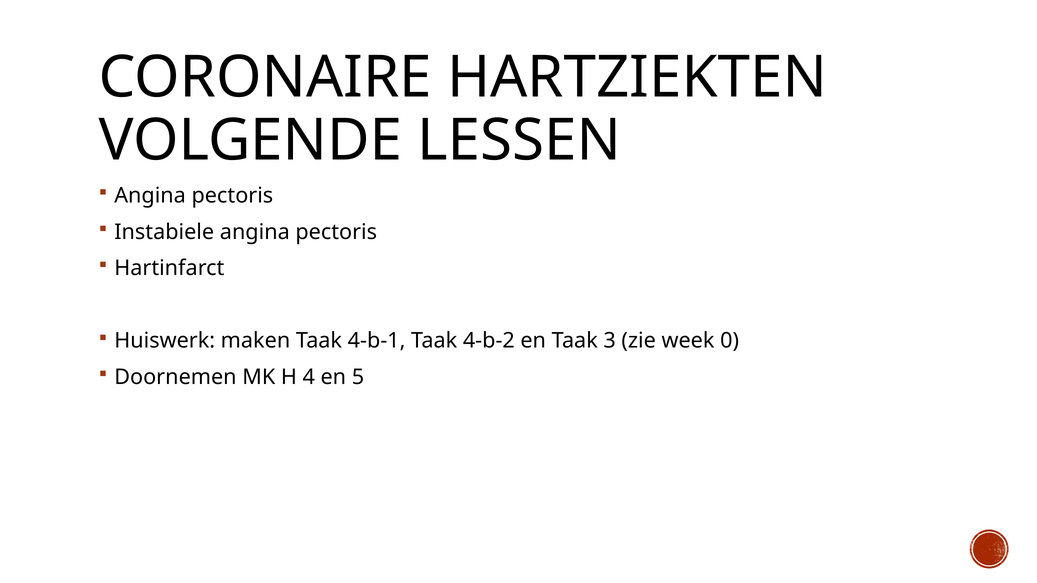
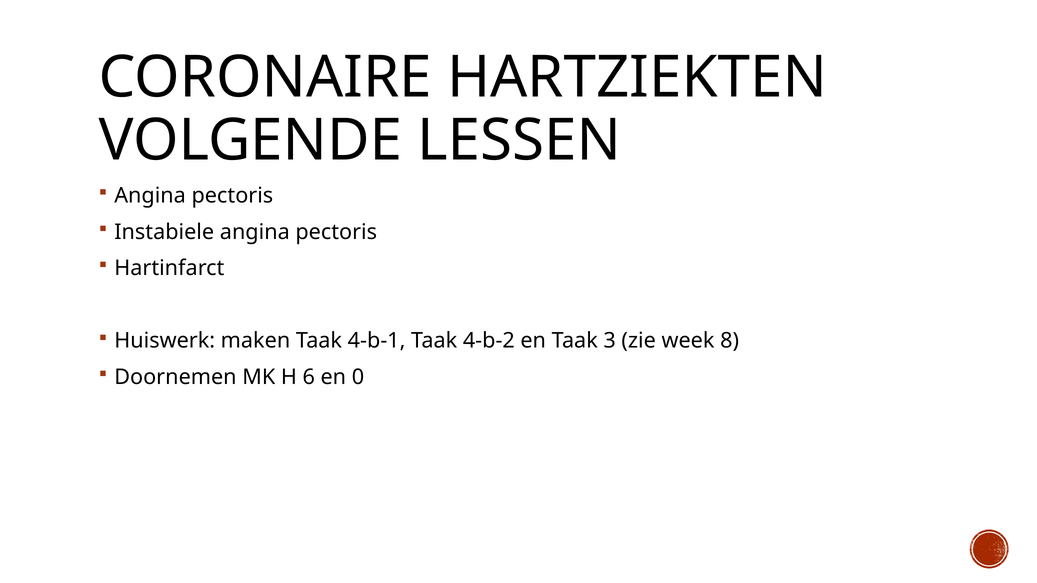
0: 0 -> 8 (730, 341)
4: 4 -> 6 (309, 377)
5: 5 -> 0 (358, 377)
